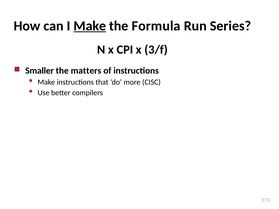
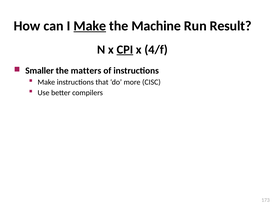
Formula: Formula -> Machine (156, 26)
Series: Series -> Result (231, 26)
CPI underline: none -> present (125, 50)
3/f: 3/f -> 4/f (156, 50)
